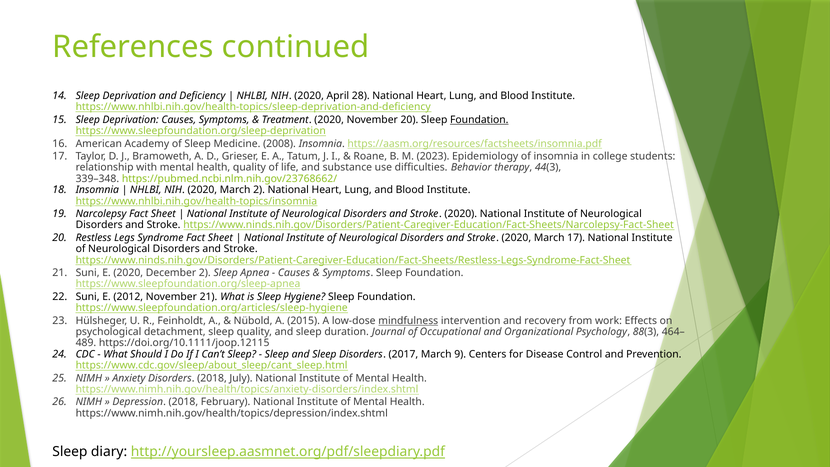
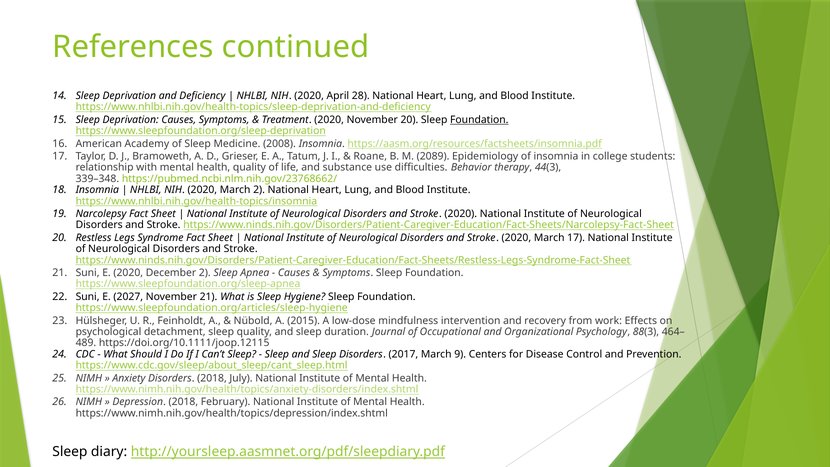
2023: 2023 -> 2089 (433, 156)
2012: 2012 -> 2027 (128, 297)
mindfulness underline: present -> none (408, 321)
